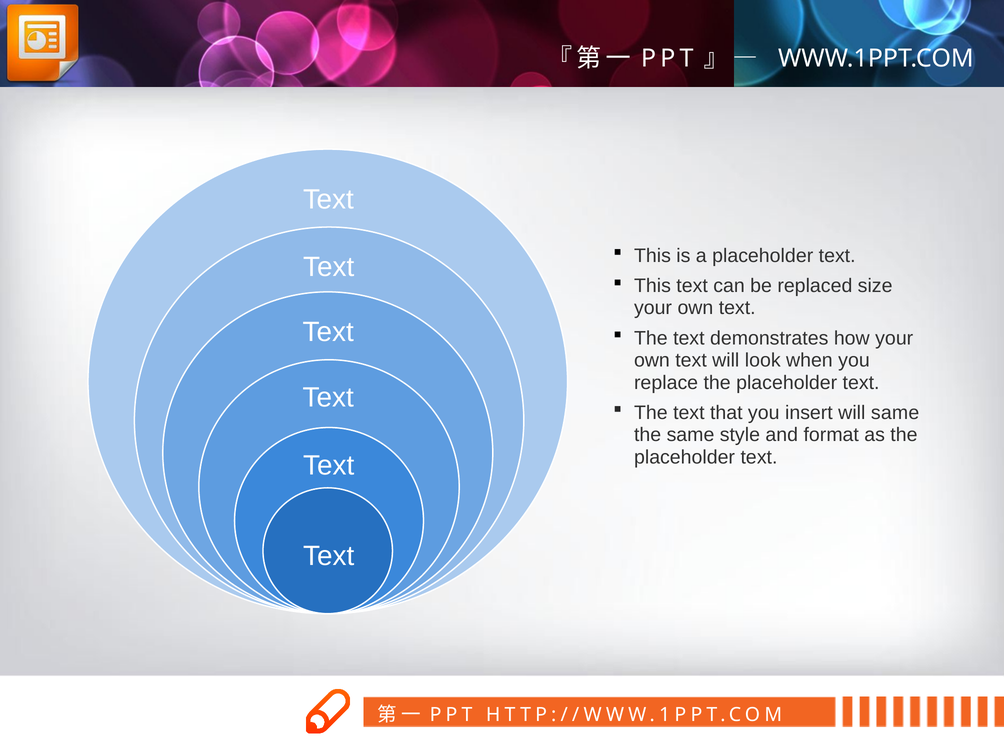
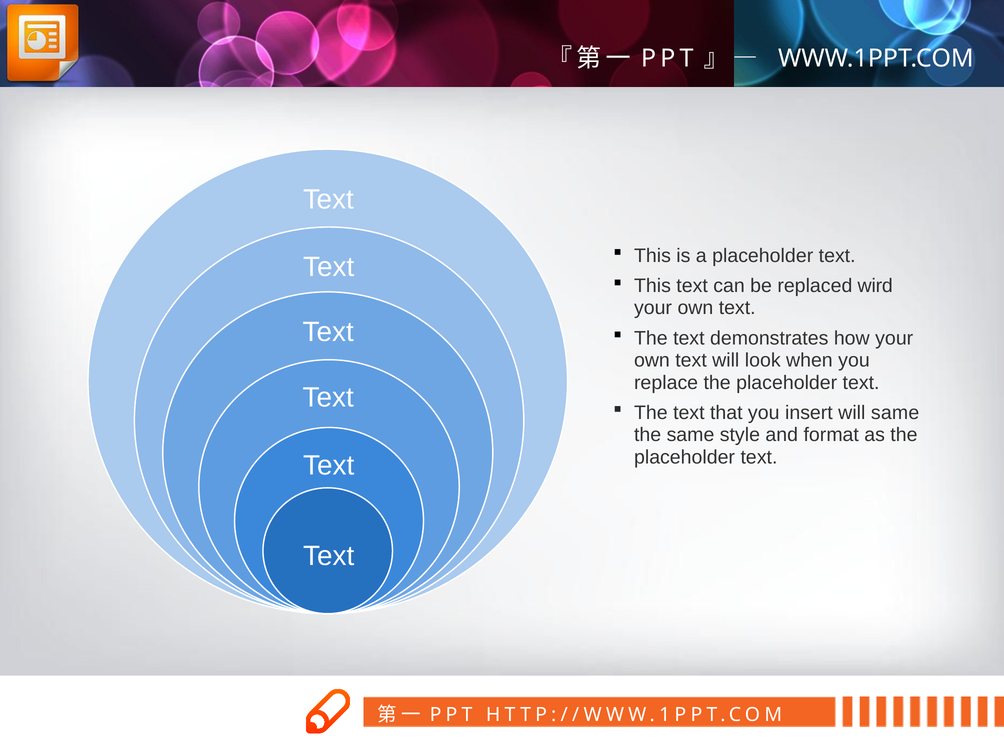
size: size -> wird (875, 286)
